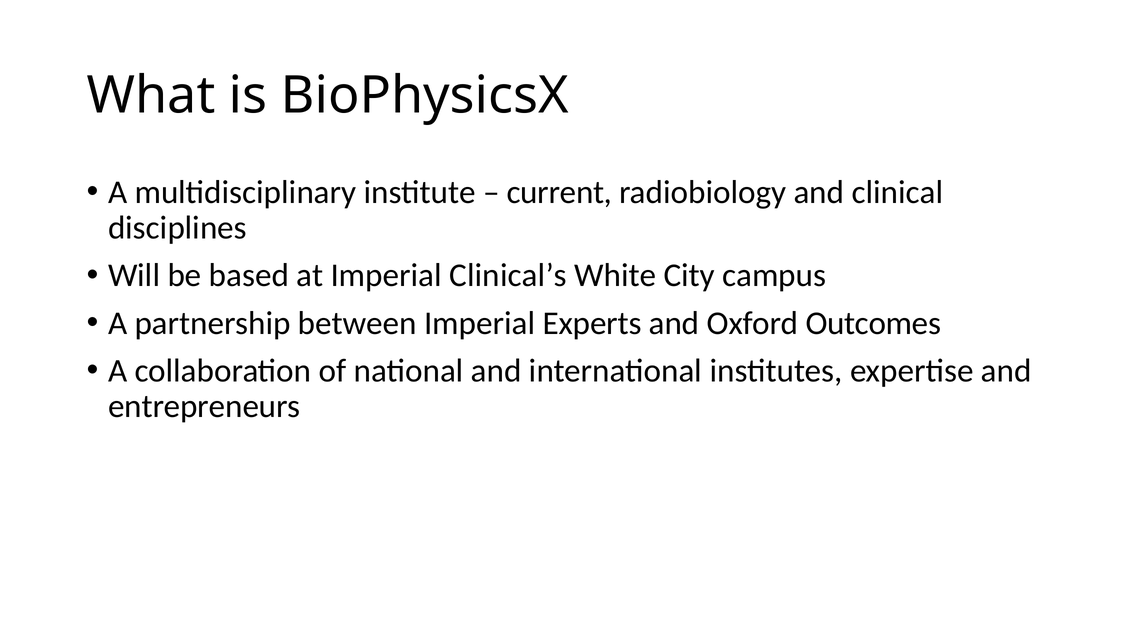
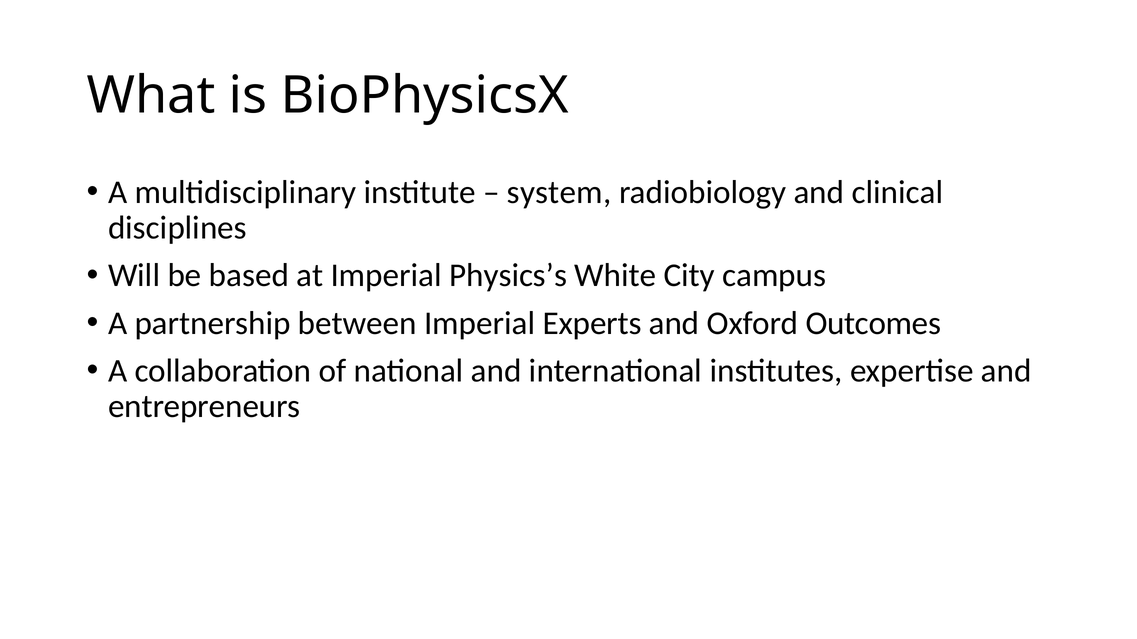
current: current -> system (559, 192)
Clinical’s: Clinical’s -> Physics’s (508, 276)
